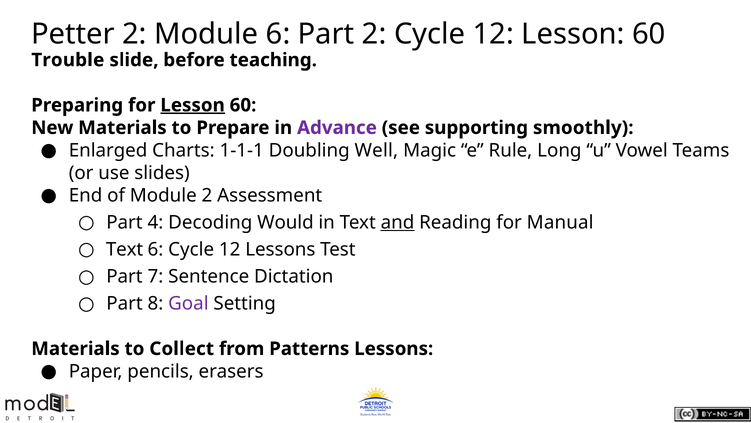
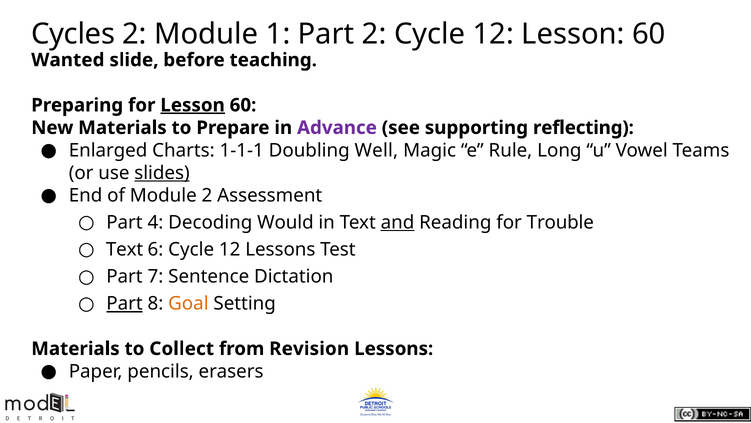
Petter: Petter -> Cycles (73, 34)
Module 6: 6 -> 1 (278, 34)
Trouble: Trouble -> Wanted (68, 60)
smoothly: smoothly -> reflecting (583, 128)
slides underline: none -> present (162, 173)
Manual: Manual -> Trouble (560, 222)
Part underline: none -> present (124, 303)
Goal colour: purple -> orange (188, 303)
Patterns: Patterns -> Revision (309, 348)
